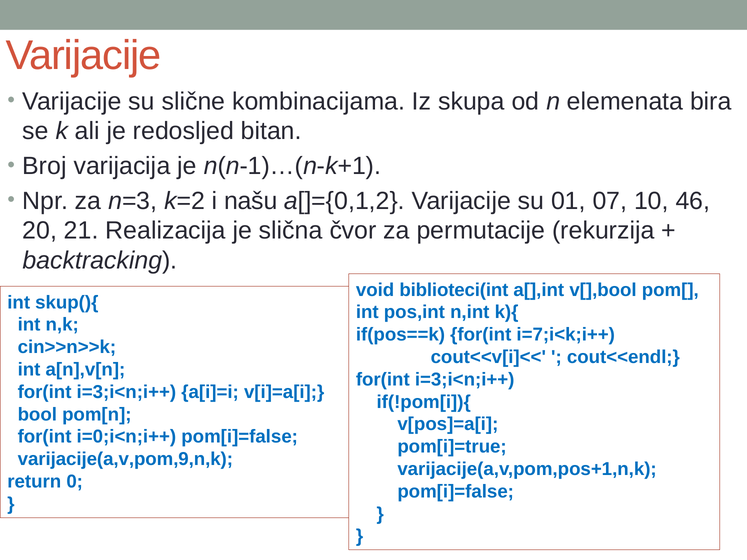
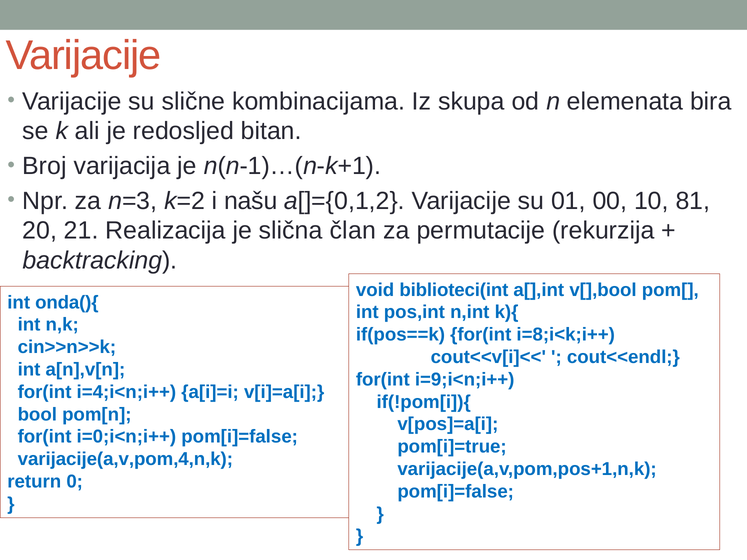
07: 07 -> 00 (610, 201)
46: 46 -> 81 (693, 201)
čvor: čvor -> član (353, 231)
skup(){: skup(){ -> onda(){ (67, 303)
i=7;i<k;i++: i=7;i<k;i++ -> i=8;i<k;i++ (566, 335)
i=3;i<n;i++: i=3;i<n;i++ -> i=9;i<n;i++ (465, 380)
i=3;i<n;i++: i=3;i<n;i++ -> i=4;i<n;i++ (126, 392)
varijacije(a,v,pom,9,n,k: varijacije(a,v,pom,9,n,k -> varijacije(a,v,pom,4,n,k (125, 459)
